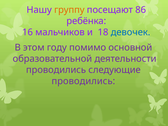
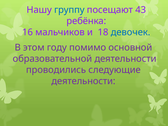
группу colour: orange -> blue (69, 10)
86: 86 -> 43 (141, 10)
проводились: проводились -> деятельности (83, 81)
